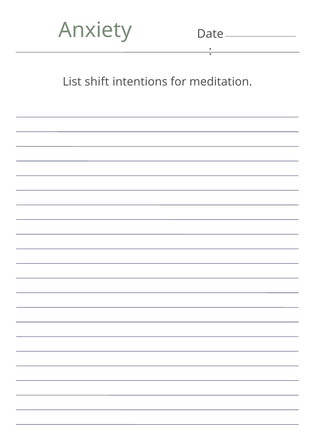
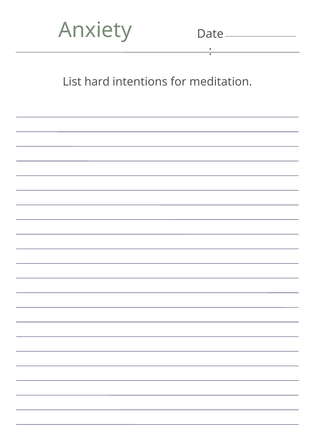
shift: shift -> hard (97, 82)
